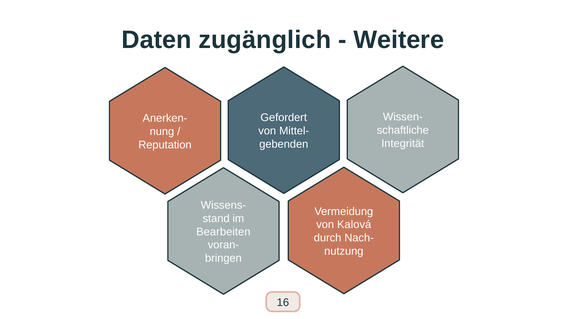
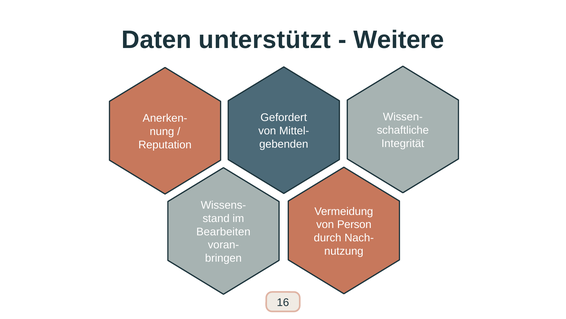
zugänglich: zugänglich -> unterstützt (265, 40)
Kalová: Kalová -> Person (354, 224)
